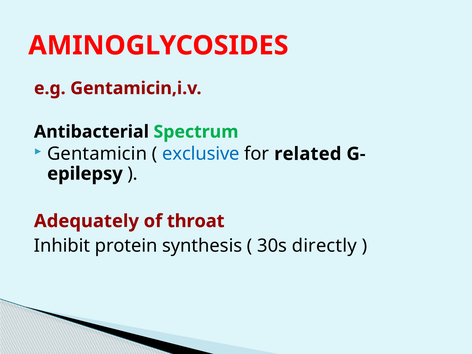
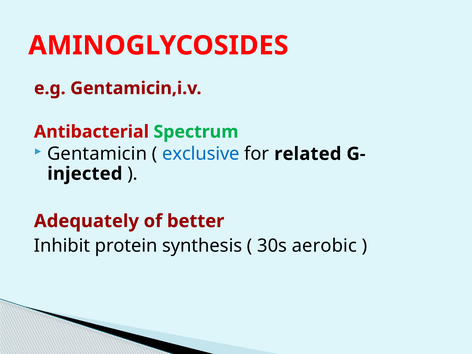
Antibacterial colour: black -> red (91, 132)
epilepsy: epilepsy -> injected (85, 174)
throat: throat -> better (196, 221)
directly: directly -> aerobic (324, 246)
